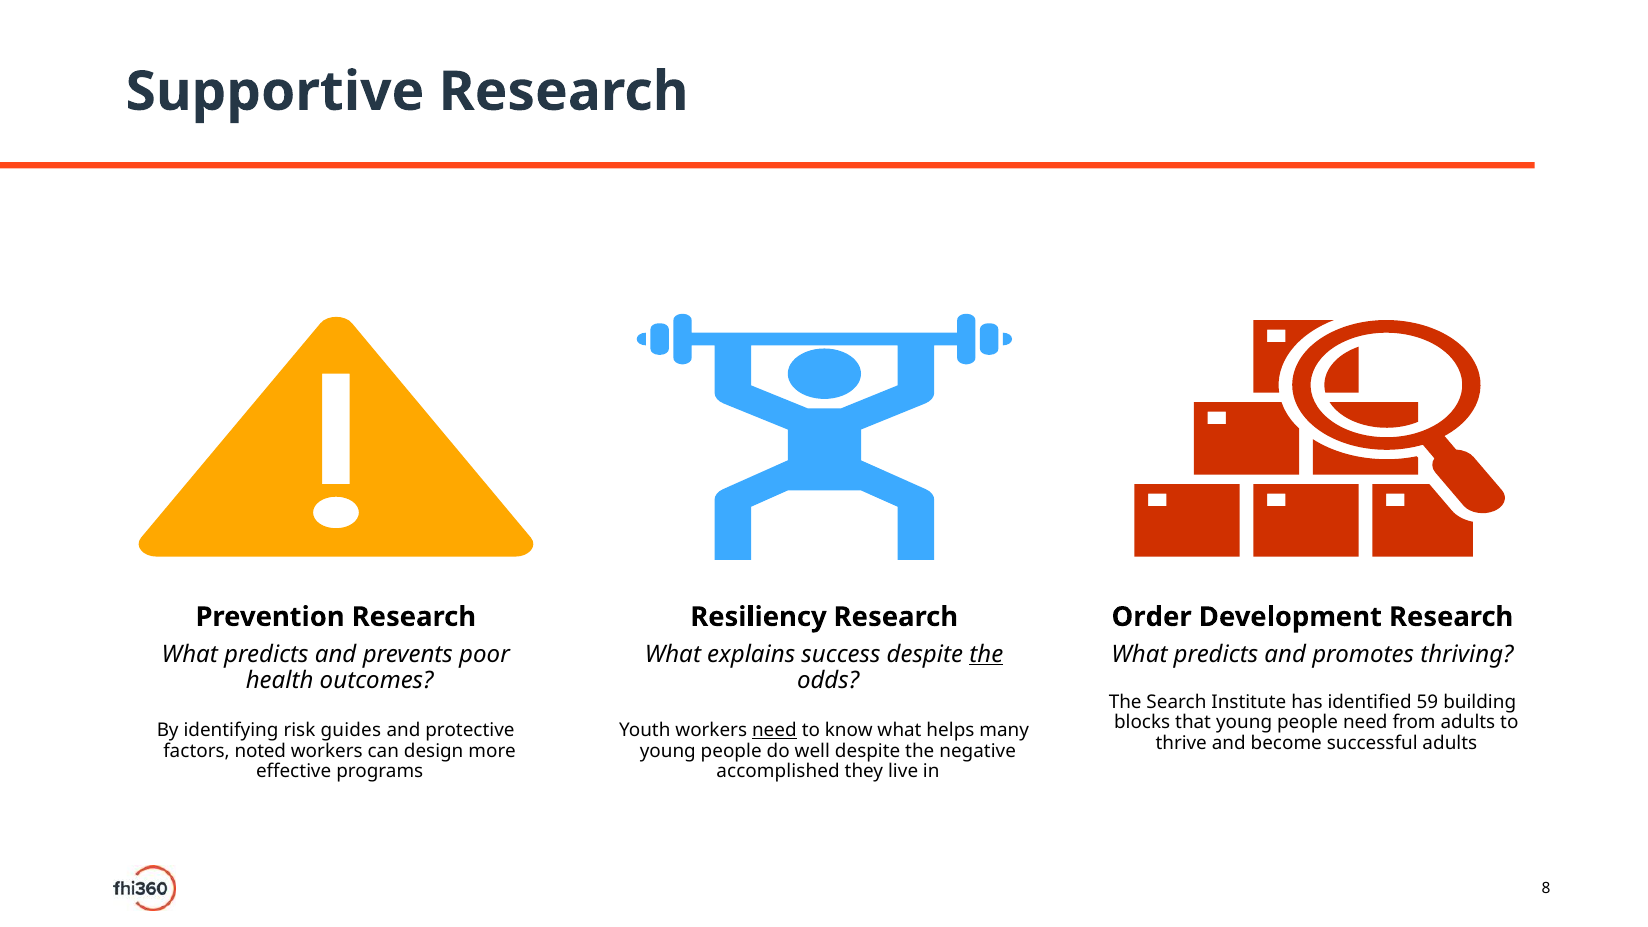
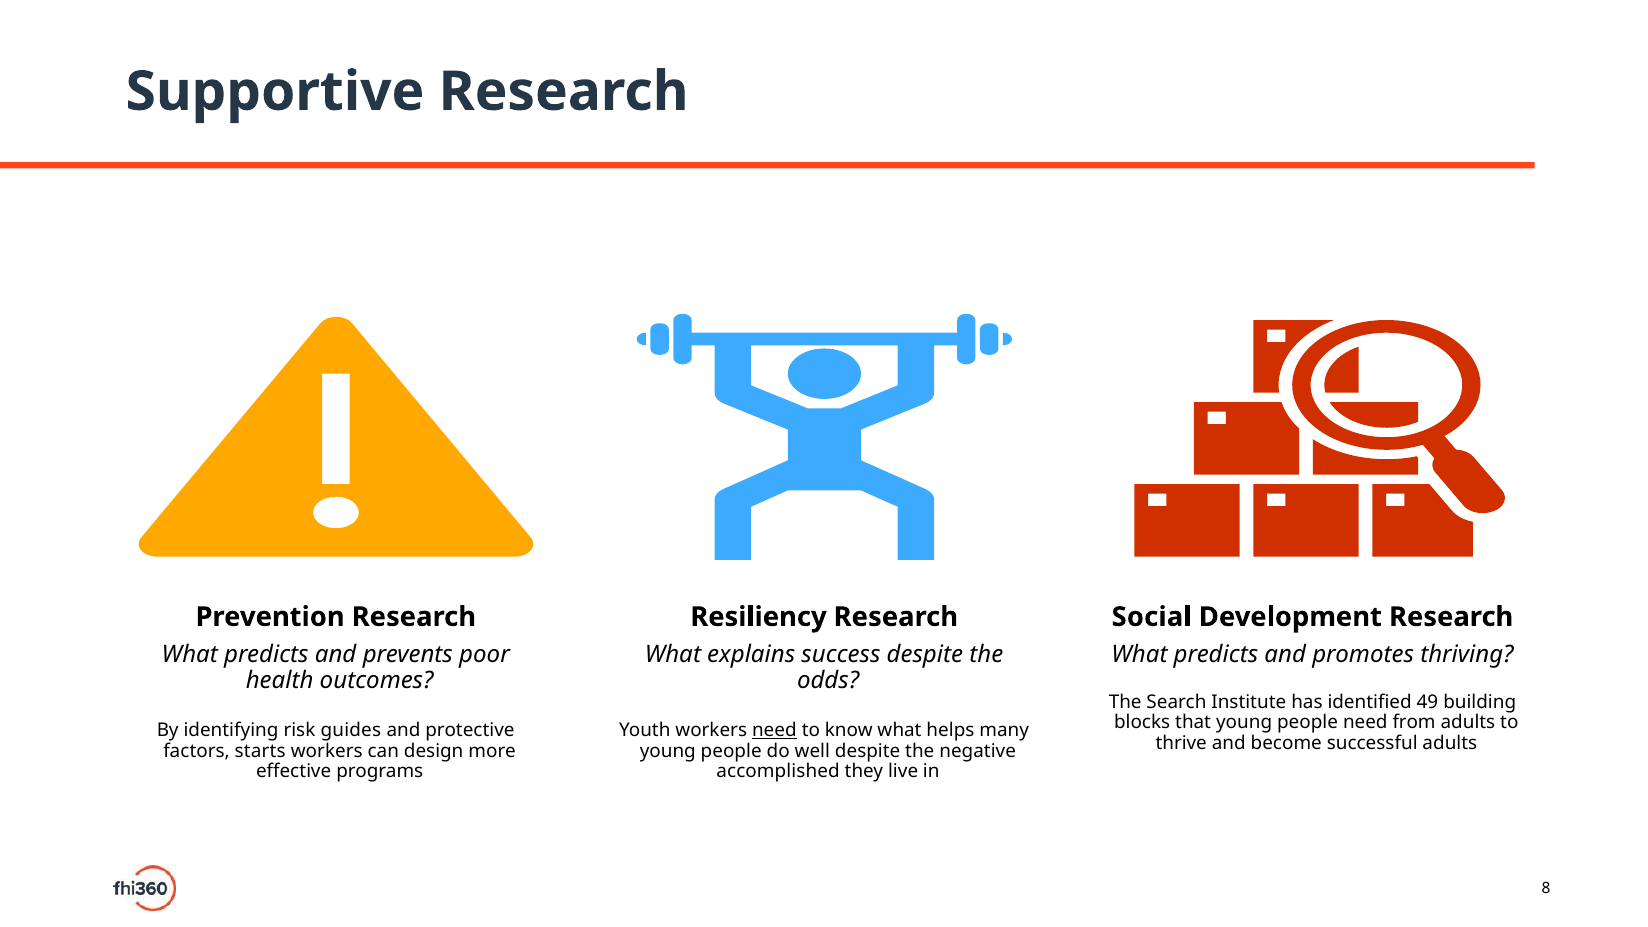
Order: Order -> Social (1152, 617)
the underline: present -> none (986, 654)
59: 59 -> 49 (1427, 702)
noted: noted -> starts (260, 751)
